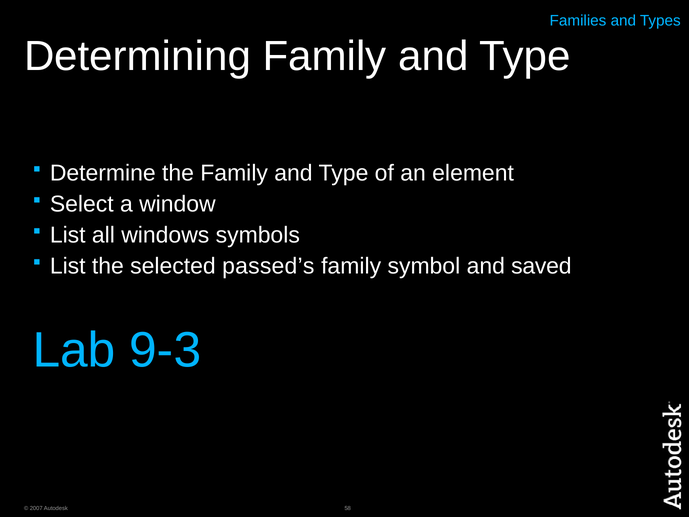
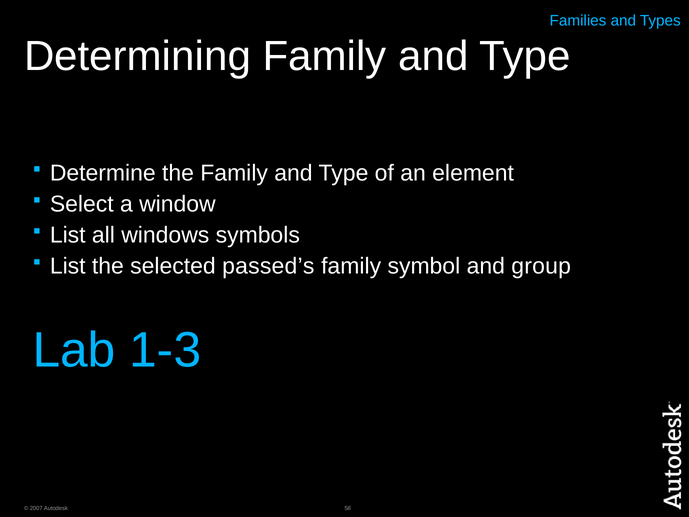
saved: saved -> group (541, 266)
9-3: 9-3 -> 1-3 (165, 350)
